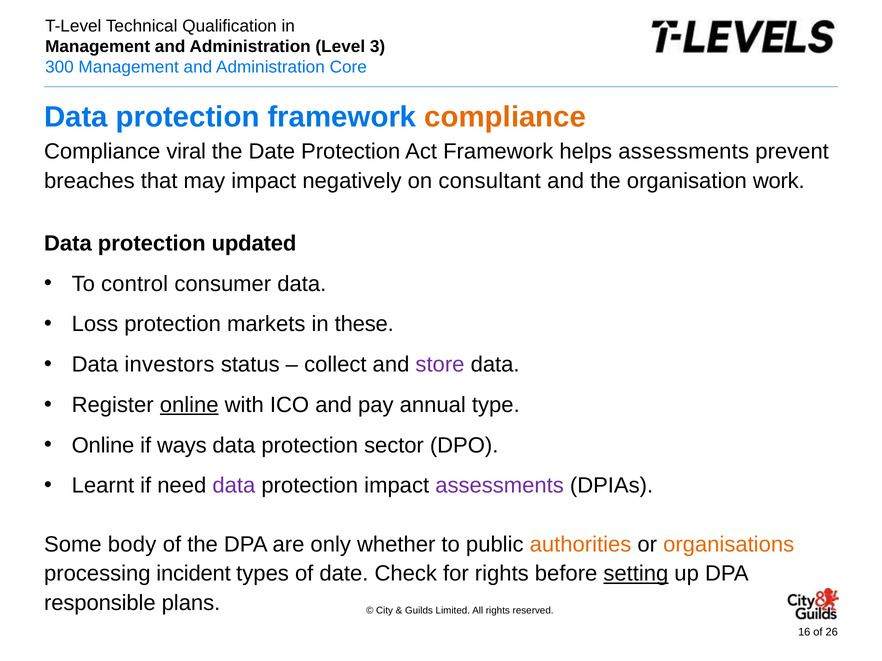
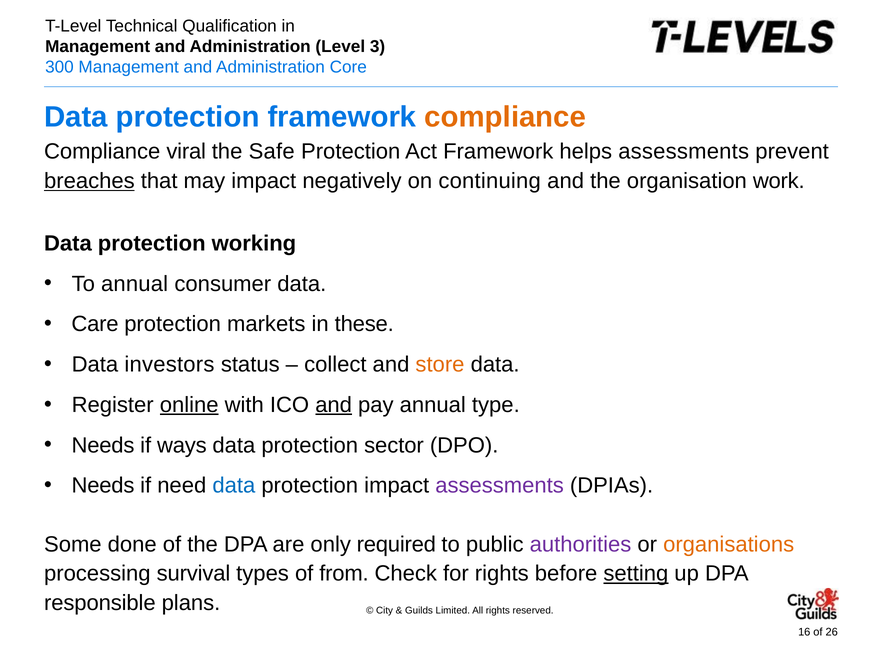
the Date: Date -> Safe (272, 152)
breaches underline: none -> present (89, 181)
consultant: consultant -> continuing (490, 181)
updated: updated -> working (254, 244)
To control: control -> annual (135, 284)
Loss: Loss -> Care (95, 324)
store colour: purple -> orange (440, 365)
and underline: none -> present (334, 405)
Online: Online -> Needs (103, 446)
Learnt: Learnt -> Needs (103, 486)
data colour: purple -> blue (234, 486)
body: body -> done (132, 545)
whether: whether -> required (396, 545)
authorities colour: orange -> purple (581, 545)
incident: incident -> survival (194, 574)
of date: date -> from (344, 574)
